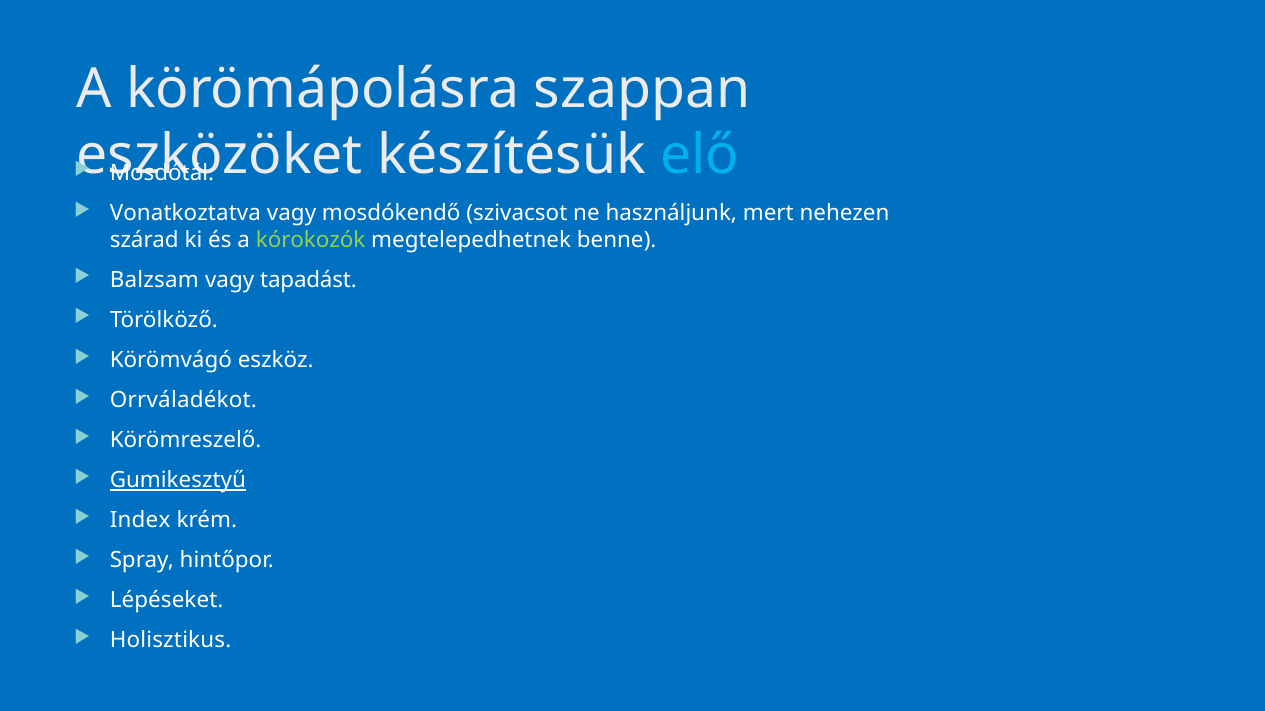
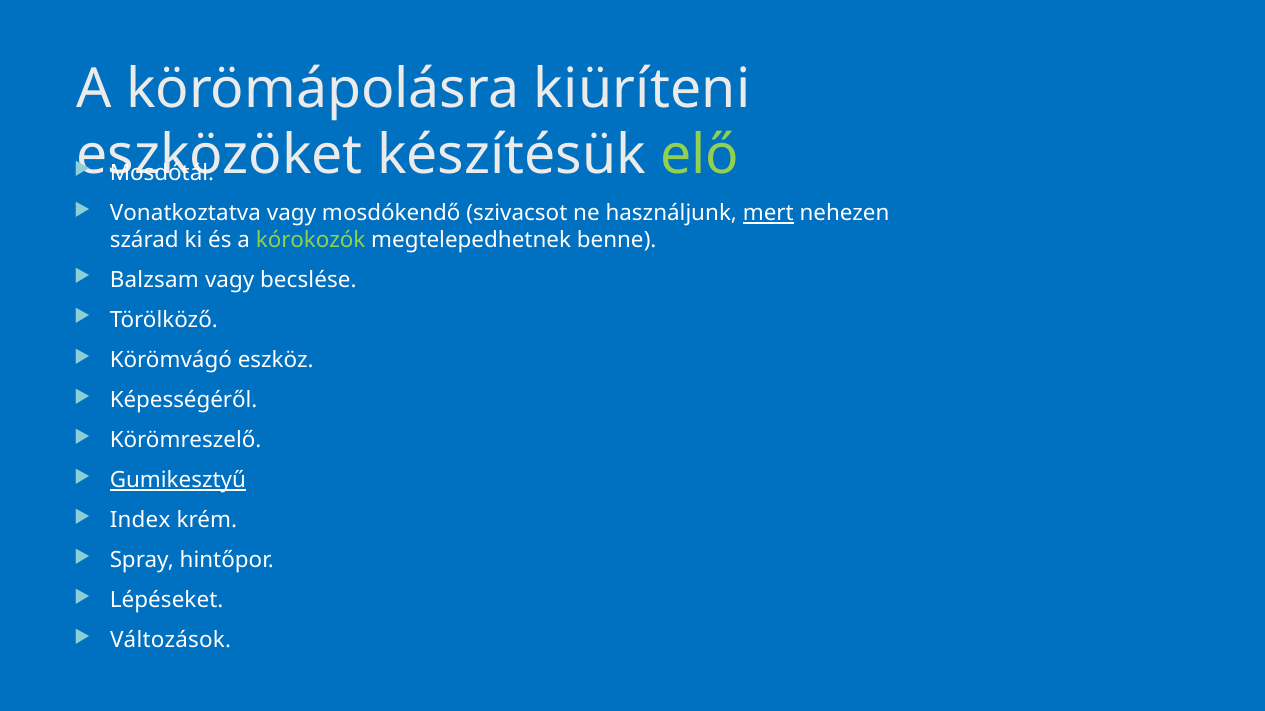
szappan: szappan -> kiüríteni (642, 89)
elő colour: light blue -> light green (700, 155)
mert underline: none -> present (768, 213)
tapadást: tapadást -> becslése (308, 280)
Orrváladékot: Orrváladékot -> Képességéről (184, 401)
Holisztikus: Holisztikus -> Változások (171, 641)
